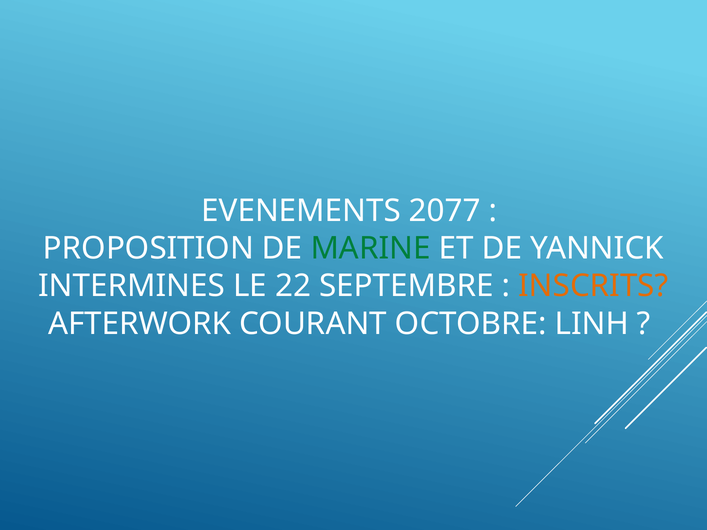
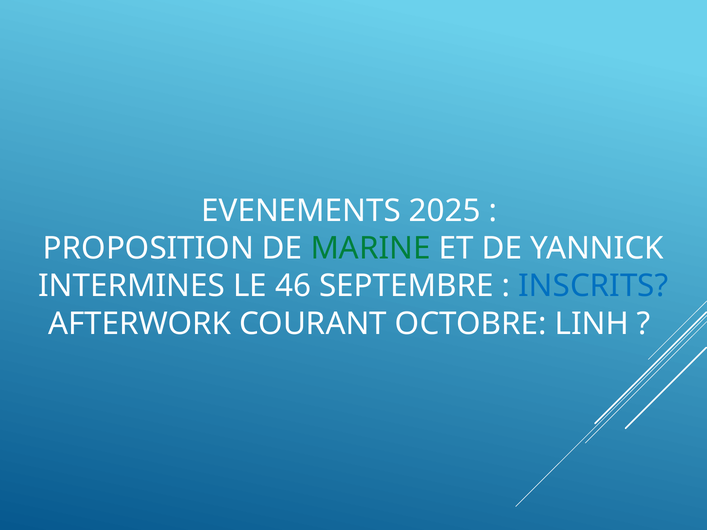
2077: 2077 -> 2025 (445, 211)
22: 22 -> 46 (293, 286)
INSCRITS colour: orange -> blue (593, 286)
